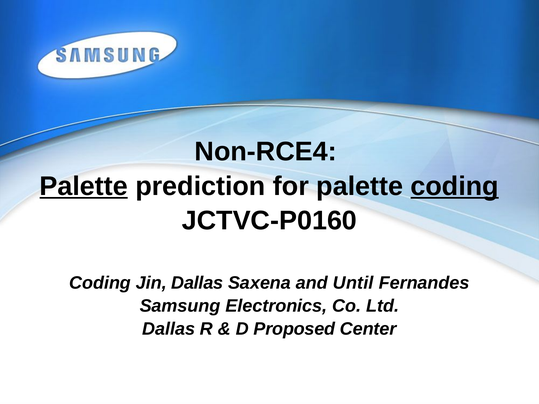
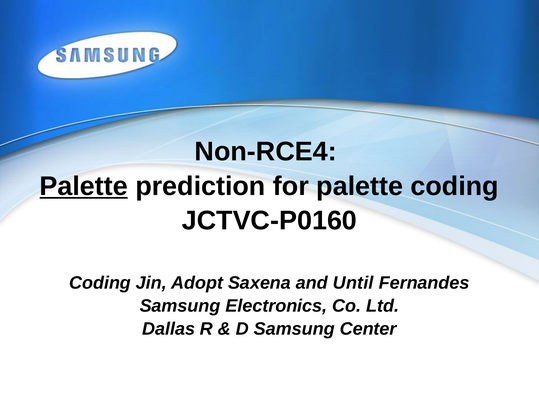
coding underline: present -> none (455, 186)
Jin Dallas: Dallas -> Adopt (197, 283)
D Proposed: Proposed -> Samsung (294, 329)
